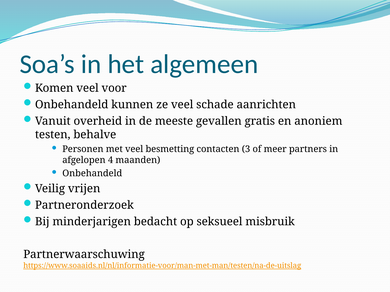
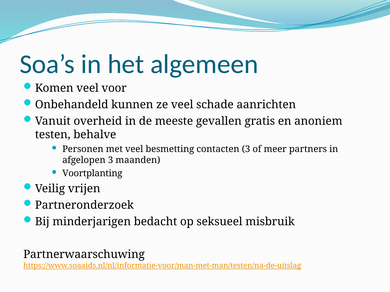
afgelopen 4: 4 -> 3 (111, 160)
Onbehandeld: Onbehandeld -> Voortplanting (92, 174)
